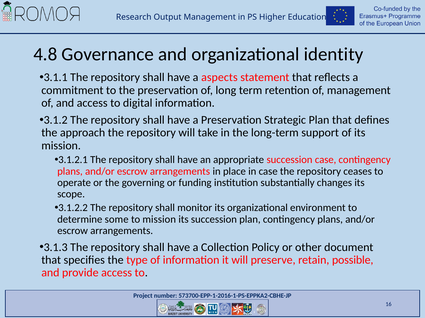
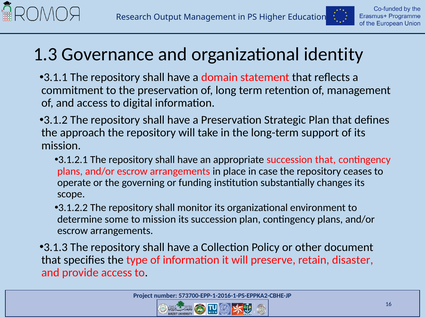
4.8: 4.8 -> 1.3 (45, 54)
aspects: aspects -> domain (219, 78)
succession case: case -> that (325, 160)
possible: possible -> disaster (353, 261)
